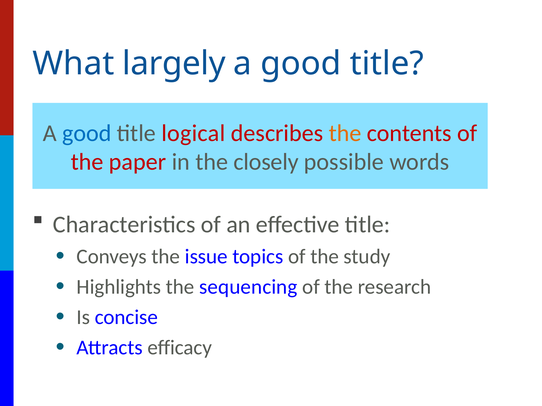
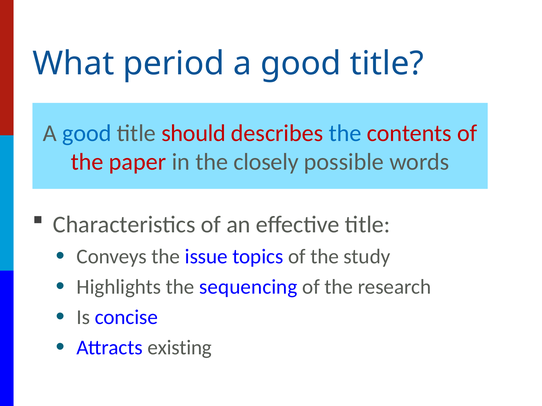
largely: largely -> period (174, 64)
logical: logical -> should (194, 133)
the colour: orange -> blue (345, 133)
efficacy: efficacy -> existing (180, 348)
